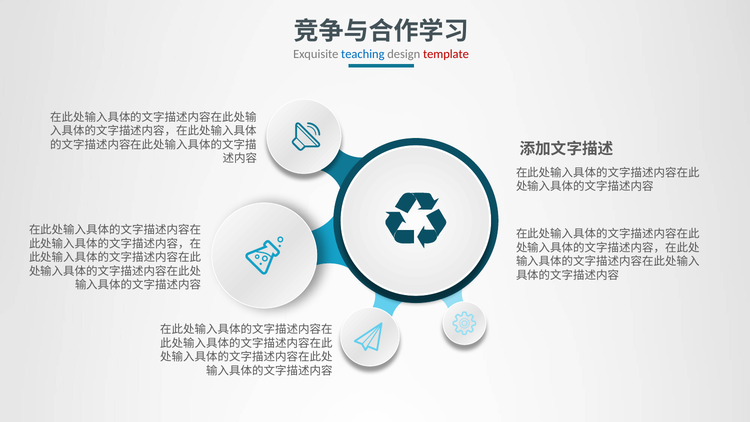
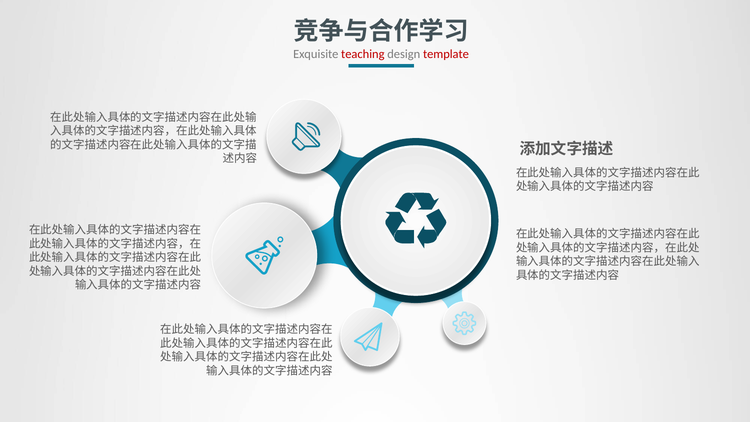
teaching colour: blue -> red (363, 54)
